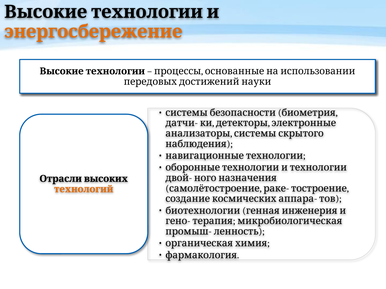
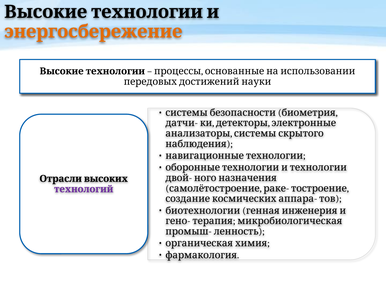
технологий colour: orange -> purple (84, 189)
